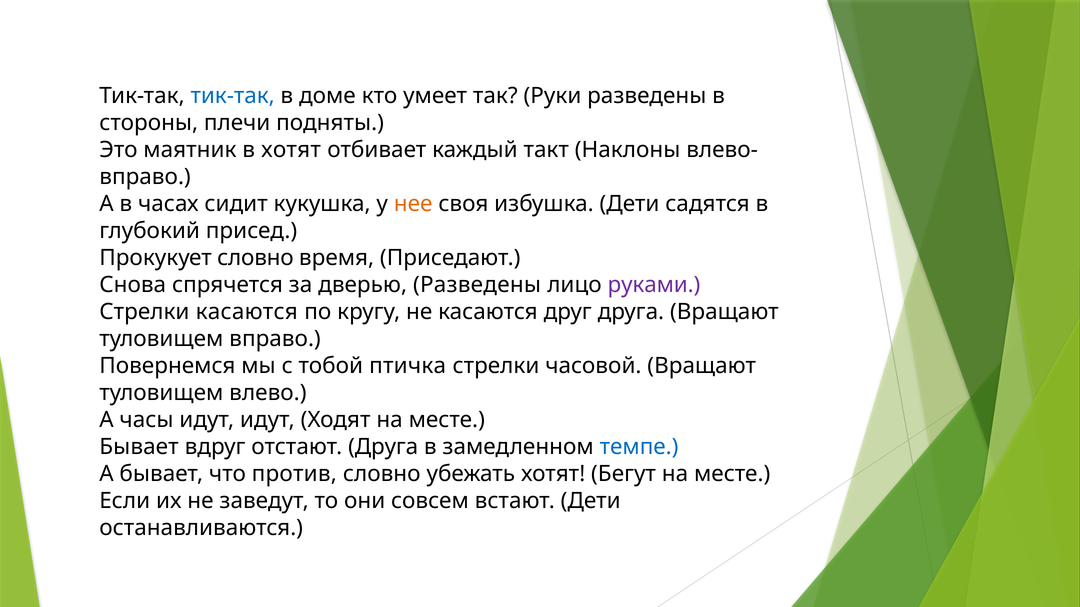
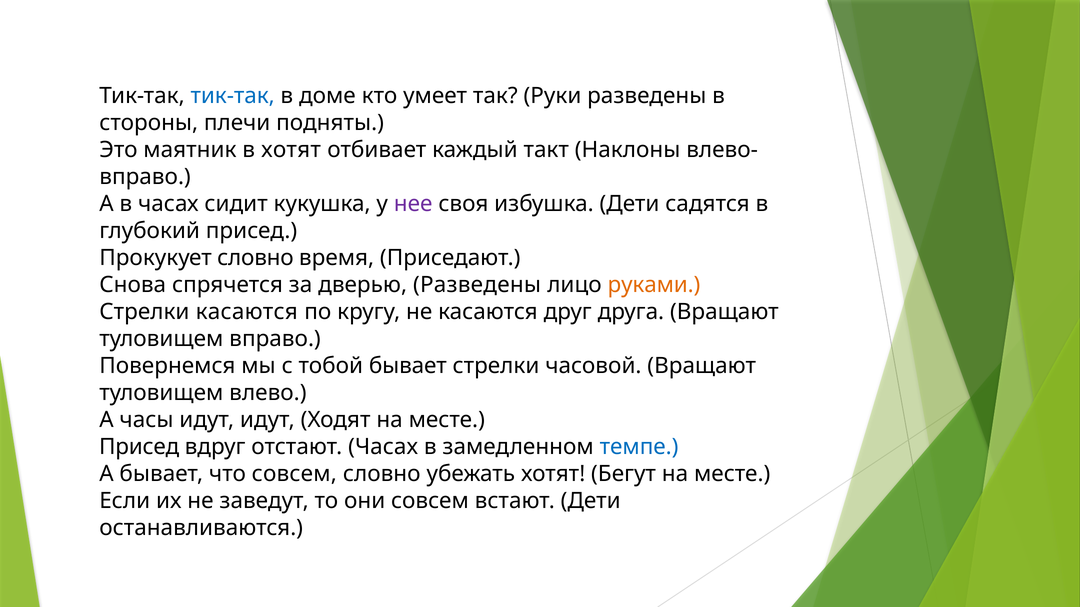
нее colour: orange -> purple (413, 204)
руками colour: purple -> orange (654, 285)
тобой птичка: птичка -> бывает (408, 366)
Бывает: Бывает -> Присед (139, 447)
отстают Друга: Друга -> Часах (383, 447)
что против: против -> совсем (294, 474)
